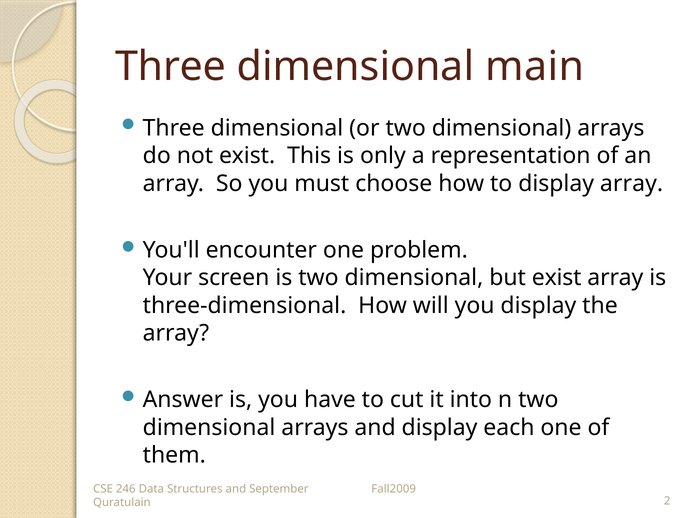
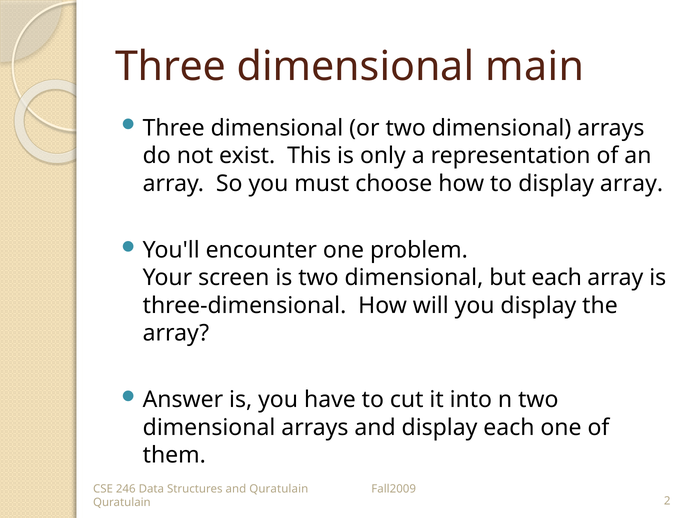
but exist: exist -> each (557, 278)
and September: September -> Quratulain (279, 488)
